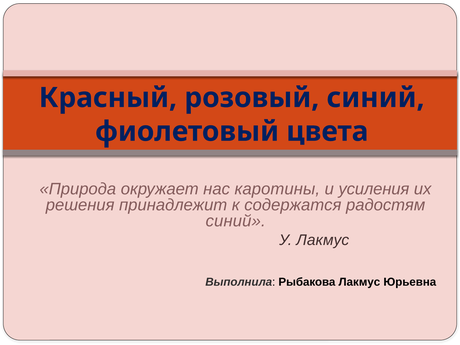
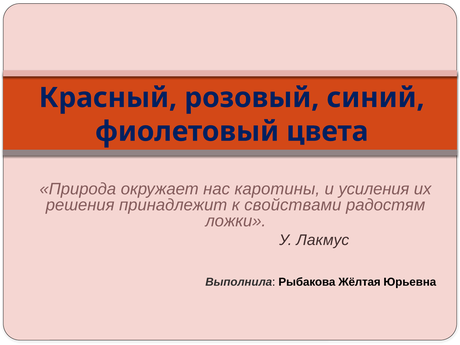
содержатся: содержатся -> свойствами (293, 205)
синий: синий -> ложки (236, 221)
Рыбакова Лакмус: Лакмус -> Жёлтая (359, 282)
